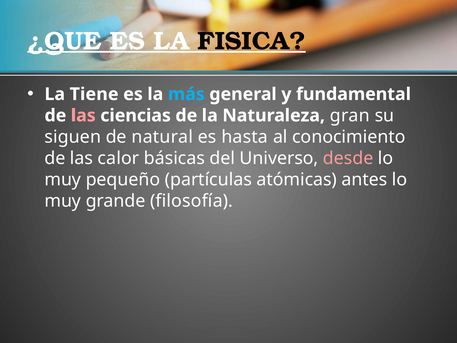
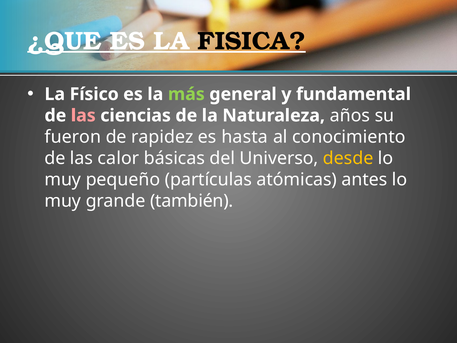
Tiene: Tiene -> Físico (94, 94)
más colour: light blue -> light green (186, 94)
gran: gran -> años (350, 115)
siguen: siguen -> fueron (73, 137)
natural: natural -> rapidez (162, 137)
desde colour: pink -> yellow (348, 158)
filosofía: filosofía -> también (192, 201)
